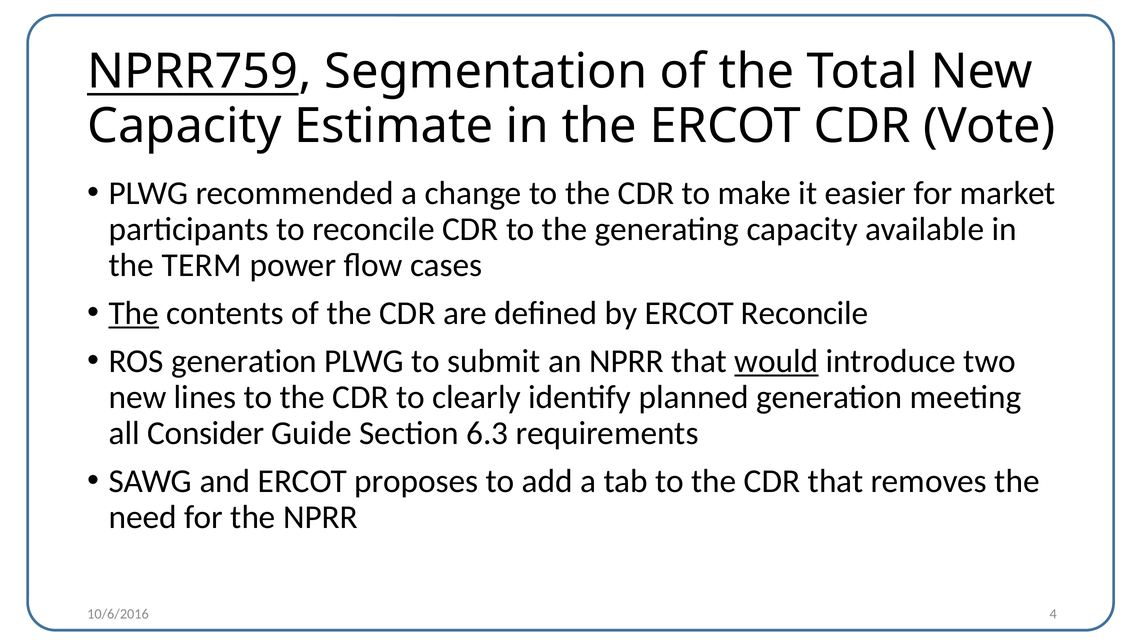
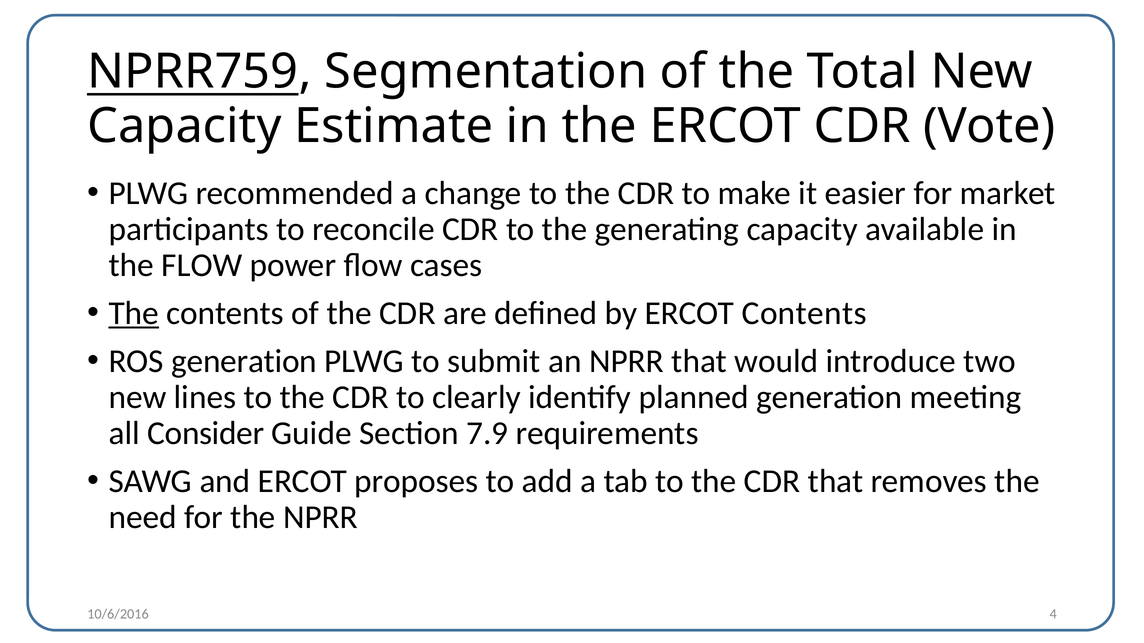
the TERM: TERM -> FLOW (202, 266)
ERCOT Reconcile: Reconcile -> Contents (804, 313)
would underline: present -> none (776, 361)
6.3: 6.3 -> 7.9 (487, 434)
